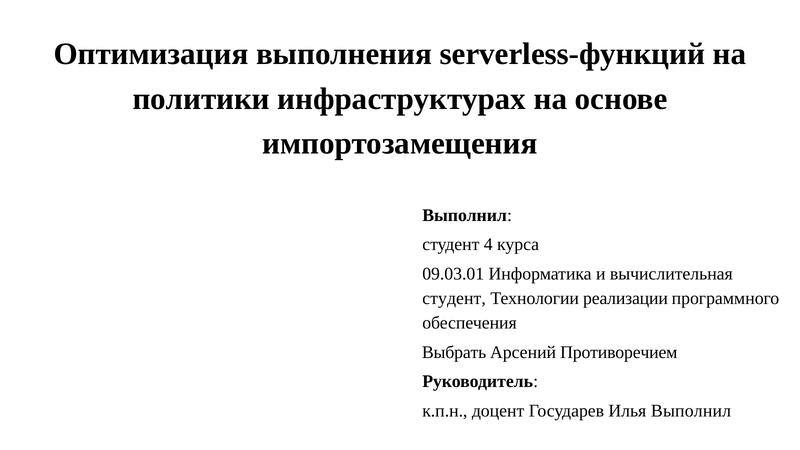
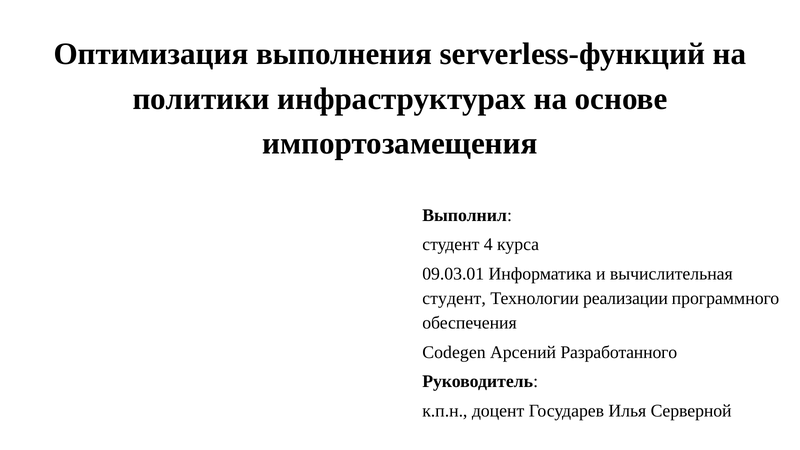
Выбрать: Выбрать -> Codegen (454, 352)
Противоречием: Противоречием -> Разработанного (619, 352)
Илья Выполнил: Выполнил -> Серверной (691, 411)
